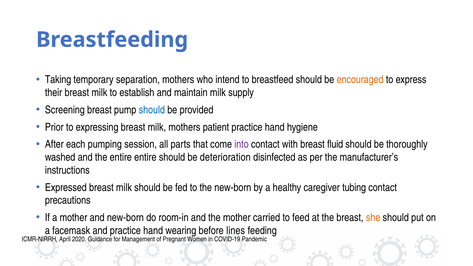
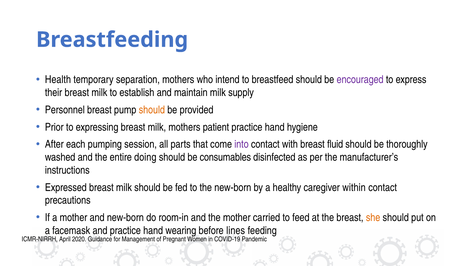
Taking: Taking -> Health (58, 80)
encouraged colour: orange -> purple (360, 80)
Screening: Screening -> Personnel (65, 110)
should colour: blue -> orange (152, 110)
entire entire: entire -> doing (145, 157)
deterioration: deterioration -> consumables (225, 157)
tubing: tubing -> within (354, 187)
